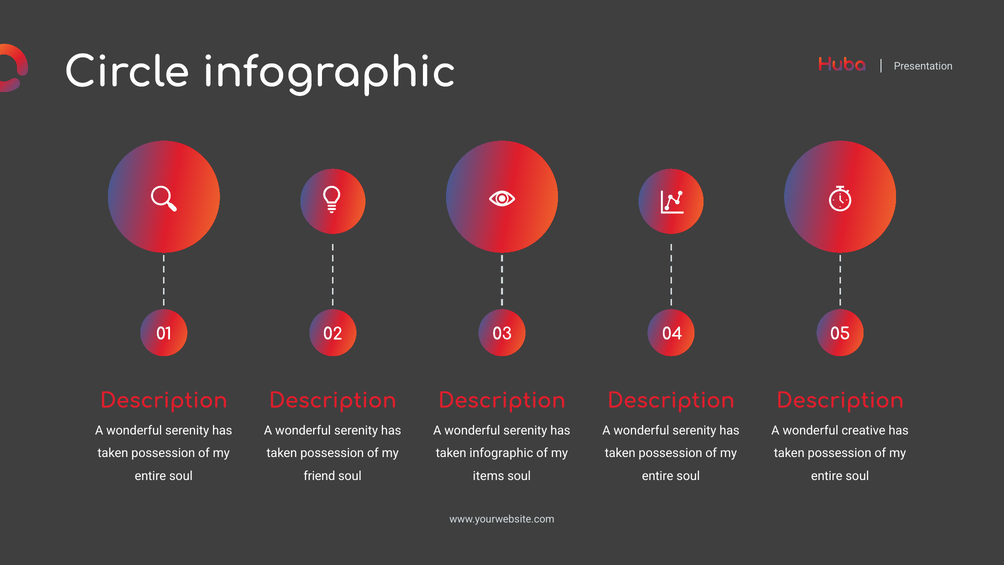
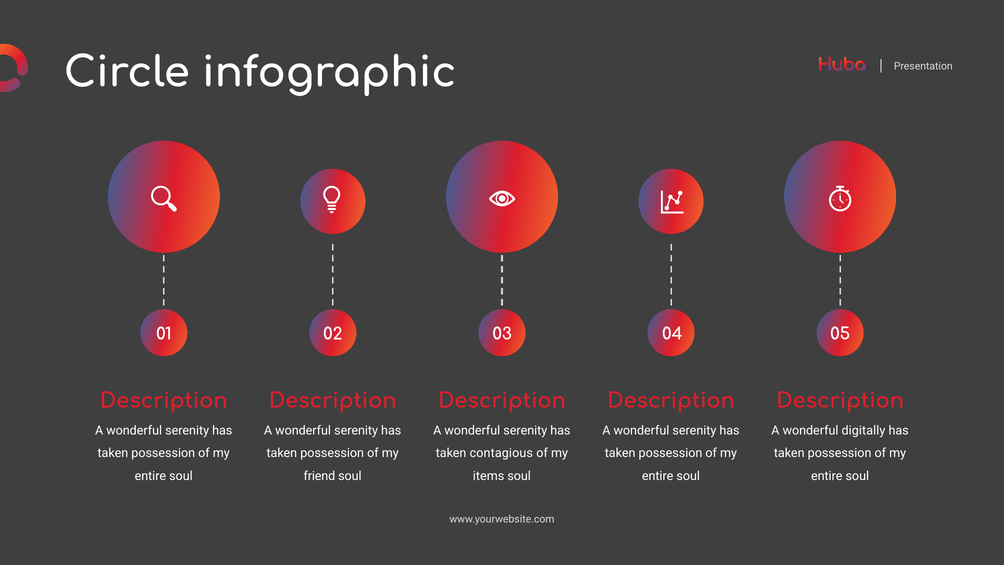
creative: creative -> digitally (863, 431)
taken infographic: infographic -> contagious (501, 453)
